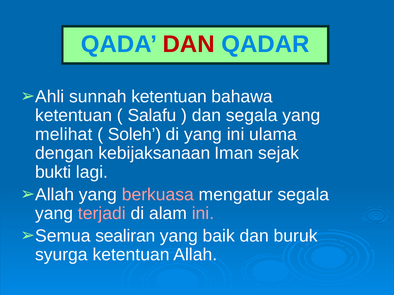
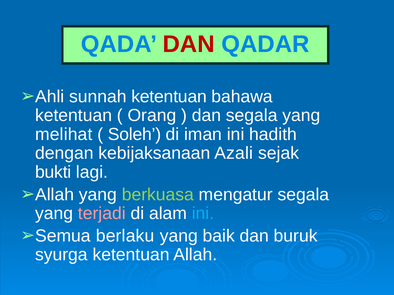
Salafu: Salafu -> Orang (152, 116)
di yang: yang -> iman (203, 135)
ulama: ulama -> hadith (273, 135)
Iman: Iman -> Azali (234, 153)
berkuasa colour: pink -> light green (158, 195)
ini colour: pink -> light blue (203, 214)
sealiran: sealiran -> berlaku (125, 236)
